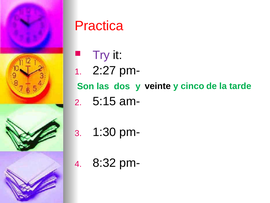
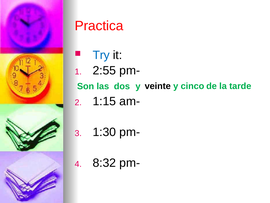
Try colour: purple -> blue (101, 55)
2:27: 2:27 -> 2:55 (104, 70)
5:15: 5:15 -> 1:15 (104, 101)
